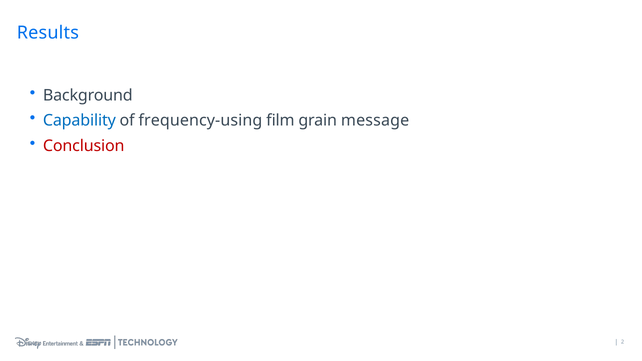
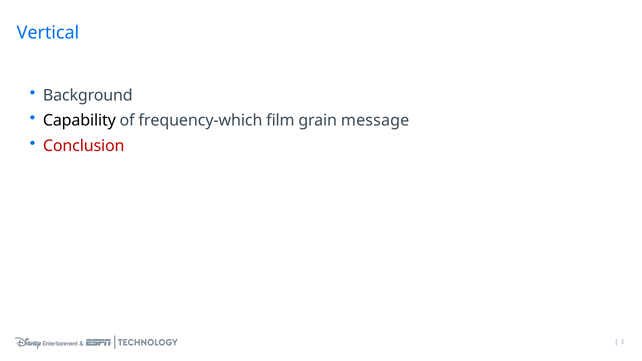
Results: Results -> Vertical (48, 33)
Capability colour: blue -> black (79, 121)
frequency-using: frequency-using -> frequency-which (200, 121)
